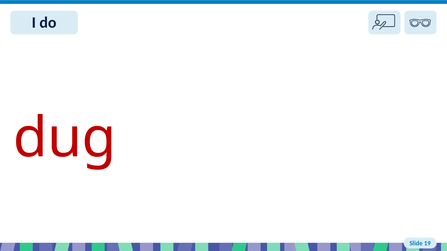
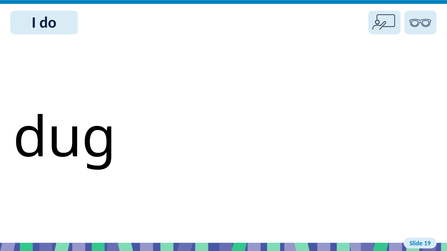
dug colour: red -> black (65, 138)
